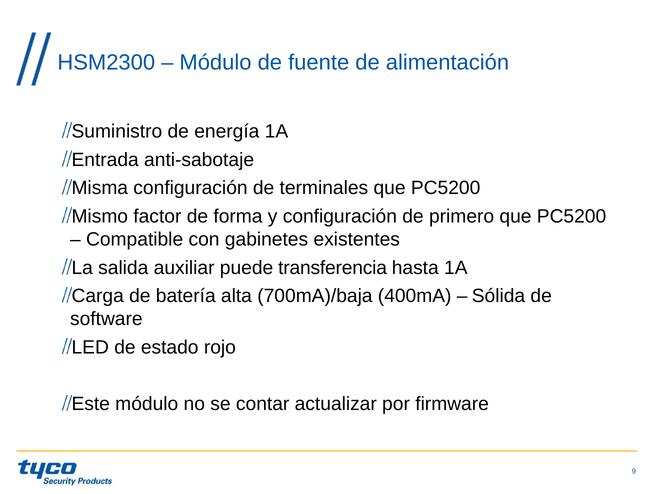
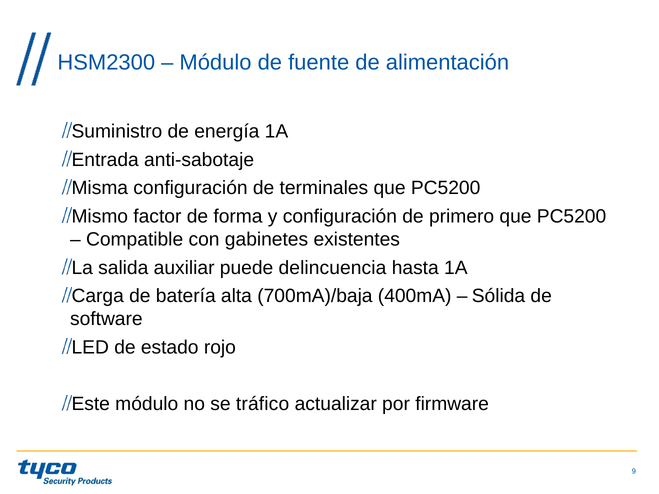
transferencia: transferencia -> delincuencia (332, 268)
contar: contar -> tráfico (263, 404)
